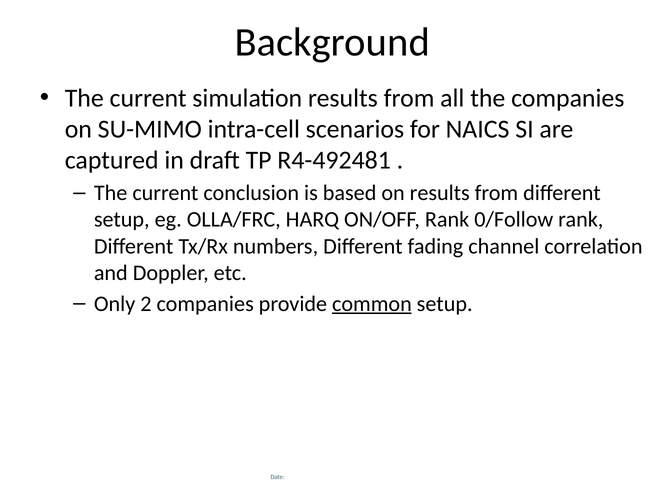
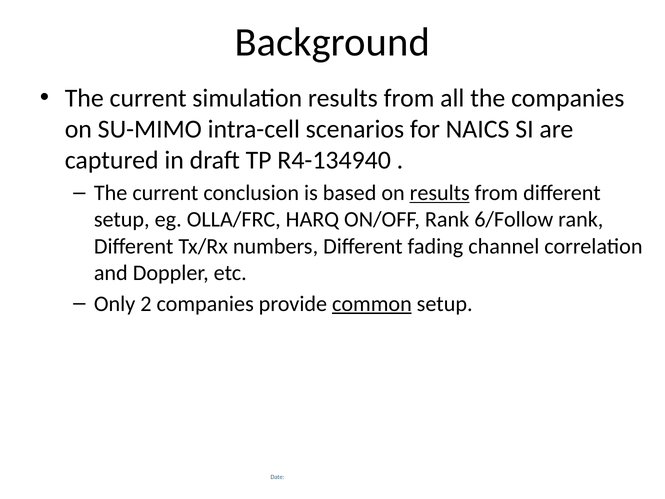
R4-492481: R4-492481 -> R4-134940 (334, 160)
results underline: none -> present (440, 193)
0/Follow: 0/Follow -> 6/Follow (514, 219)
